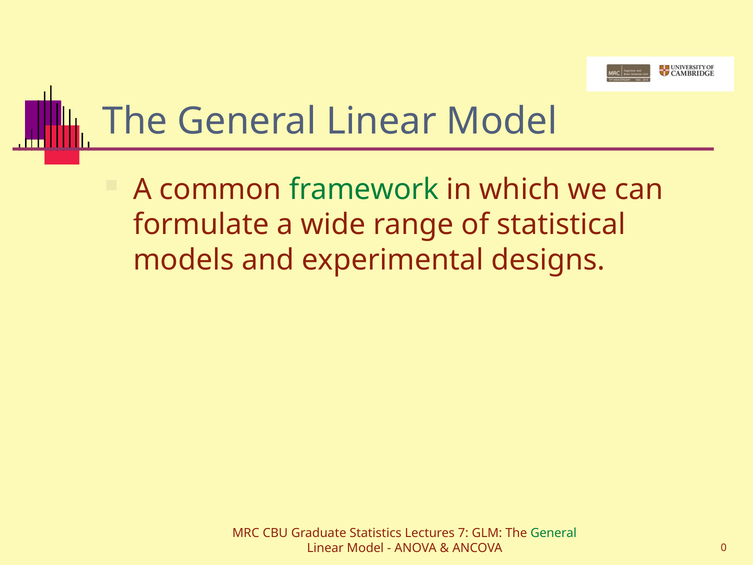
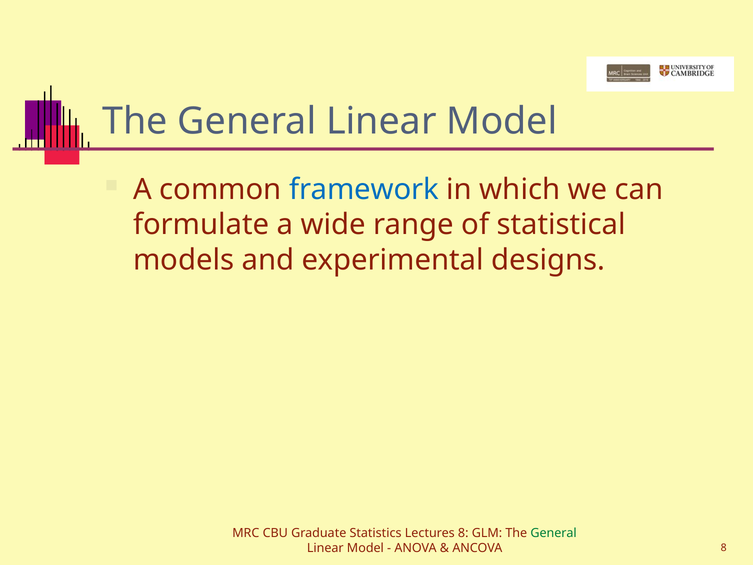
framework colour: green -> blue (364, 190)
Lectures 7: 7 -> 8 (463, 533)
ANCOVA 0: 0 -> 8 (724, 548)
